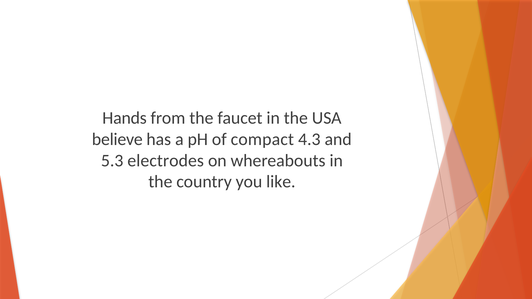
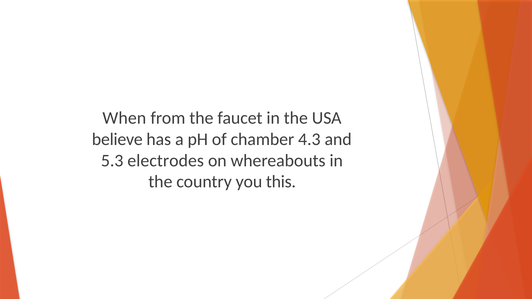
Hands: Hands -> When (124, 118)
compact: compact -> chamber (262, 139)
like: like -> this (281, 182)
